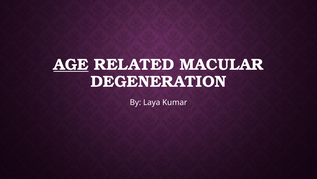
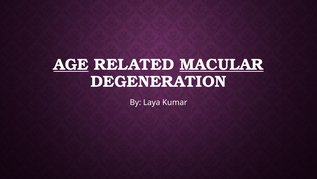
MACULAR underline: none -> present (221, 64)
